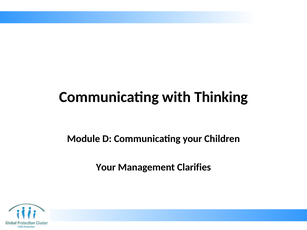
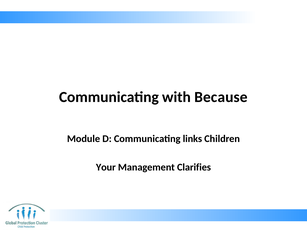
Thinking: Thinking -> Because (221, 97)
Communicating your: your -> links (192, 139)
